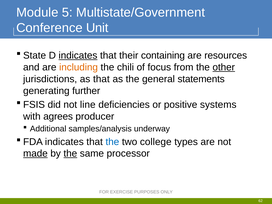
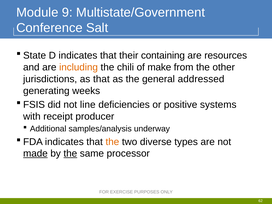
5: 5 -> 9 (67, 12)
Unit: Unit -> Salt (97, 28)
indicates underline: present -> none (78, 56)
focus: focus -> make (159, 67)
other underline: present -> none (224, 67)
statements: statements -> addressed (201, 79)
further: further -> weeks (86, 91)
agrees: agrees -> receipt (58, 116)
the colour: blue -> orange (112, 142)
college: college -> diverse (156, 142)
